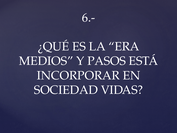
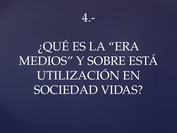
6.-: 6.- -> 4.- (89, 18)
PASOS: PASOS -> SOBRE (107, 61)
INCORPORAR: INCORPORAR -> UTILIZACIÓN (78, 75)
